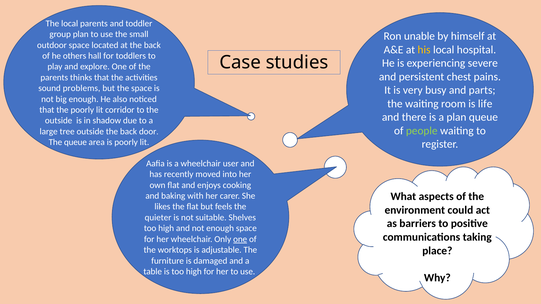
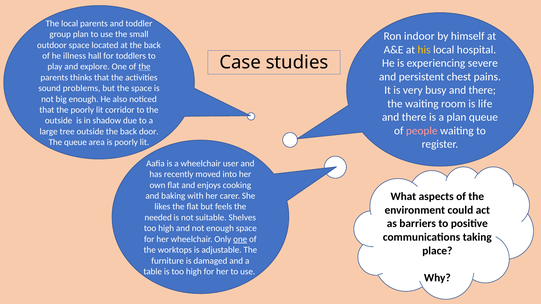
unable: unable -> indoor (419, 36)
others: others -> illness (75, 56)
the underline: none -> present (144, 67)
busy and parts: parts -> there (482, 90)
people colour: light green -> pink (422, 131)
quieter: quieter -> needed (158, 218)
